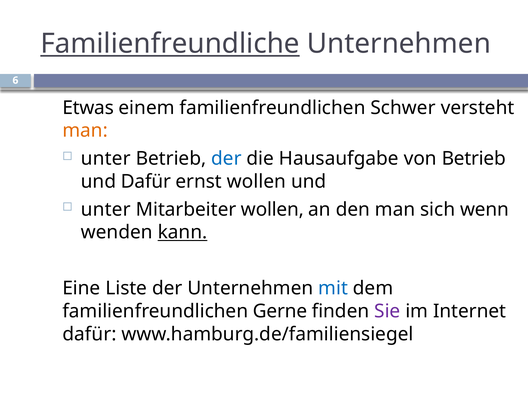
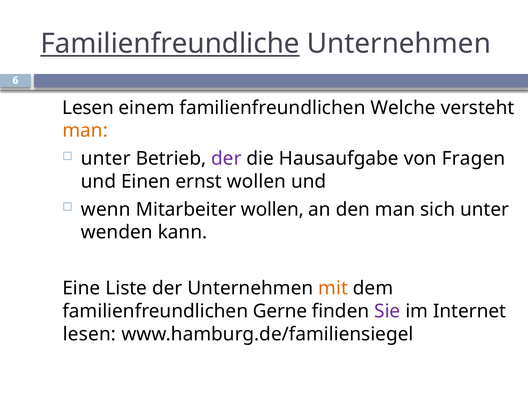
Etwas: Etwas -> Lesen (88, 108)
Schwer: Schwer -> Welche (403, 108)
der colour: blue -> purple (226, 159)
von Betrieb: Betrieb -> Fragen (474, 159)
und Dafür: Dafür -> Einen (146, 182)
unter: unter -> wenn (106, 210)
sich wenn: wenn -> unter (485, 210)
kann underline: present -> none (182, 232)
mit colour: blue -> orange (333, 288)
dafür: dafür -> lesen (89, 334)
